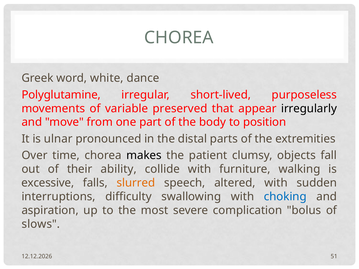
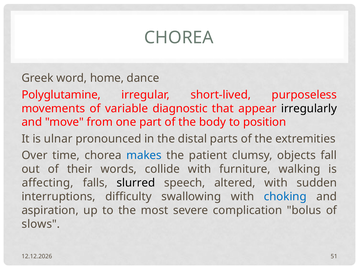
white: white -> home (107, 78)
preserved: preserved -> diagnostic (180, 109)
makes colour: black -> blue (144, 155)
ability: ability -> words (119, 169)
excessive: excessive -> affecting (48, 183)
slurred colour: orange -> black (136, 183)
